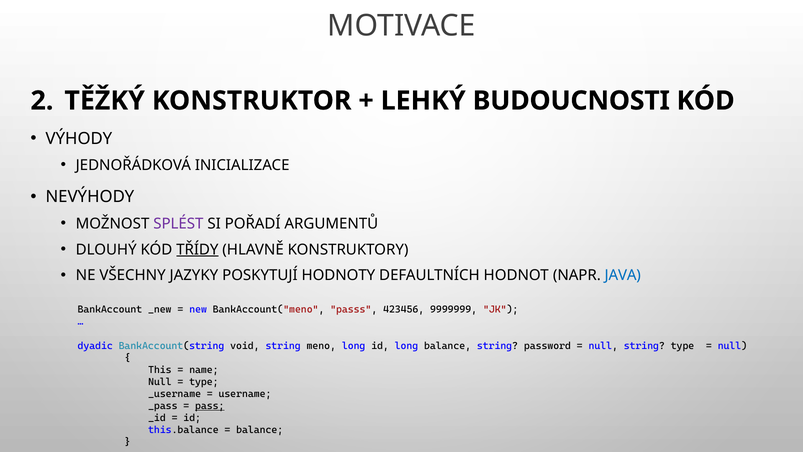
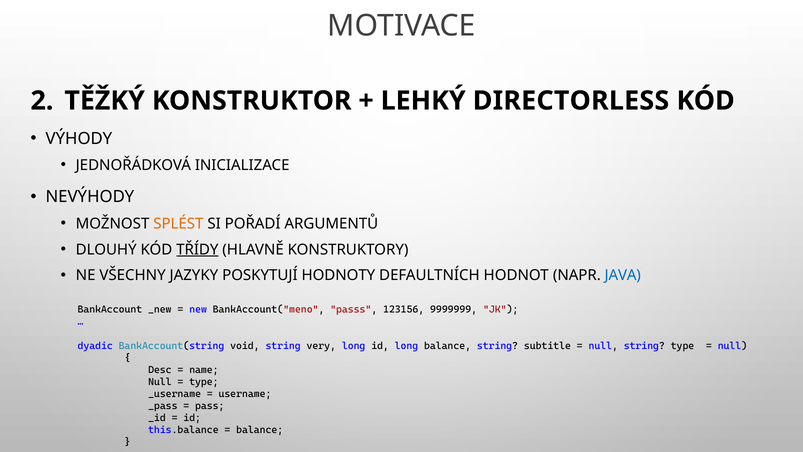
BUDOUCNOSTI: BUDOUCNOSTI -> DIRECTORLESS (571, 101)
SPLÉST colour: purple -> orange (178, 224)
423456: 423456 -> 123156 (404, 309)
meno: meno -> very (321, 345)
password: password -> subtitle (547, 345)
This: This -> Desc (160, 370)
pass underline: present -> none (210, 406)
